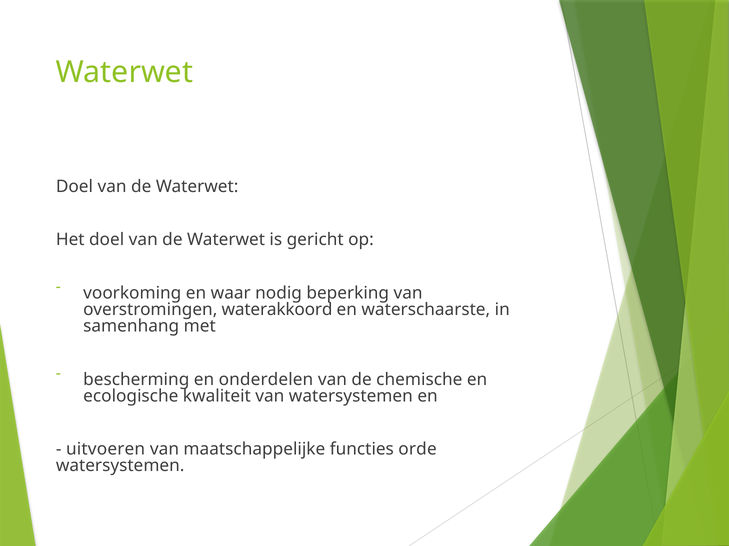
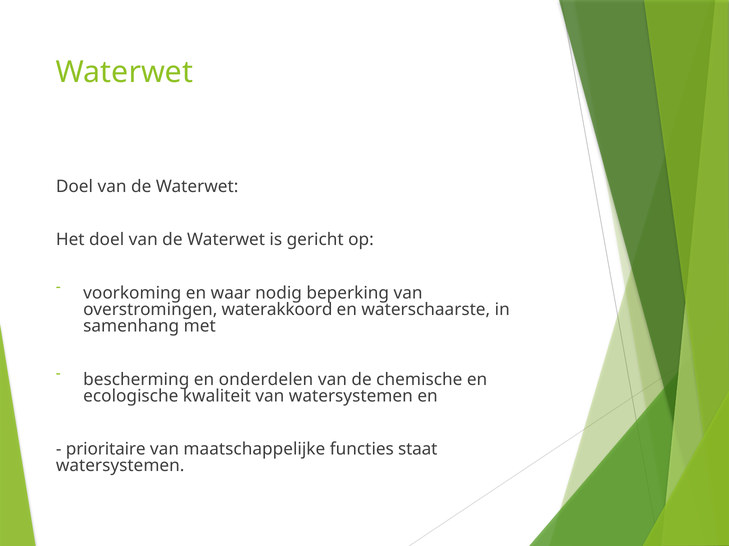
uitvoeren: uitvoeren -> prioritaire (106, 450)
orde: orde -> staat (418, 450)
